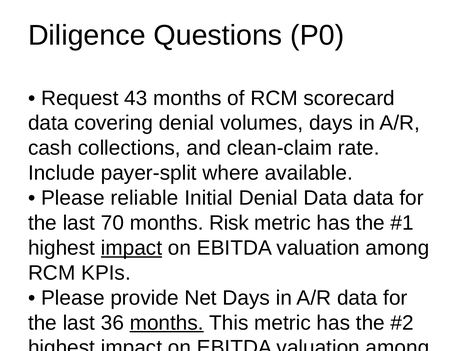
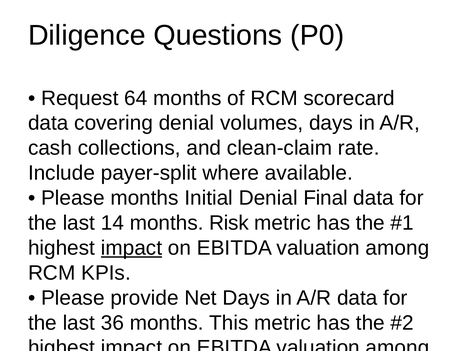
43: 43 -> 64 (136, 98)
Please reliable: reliable -> months (144, 198)
Denial Data: Data -> Final (326, 198)
70: 70 -> 14 (112, 223)
months underline: present -> none (167, 323)
